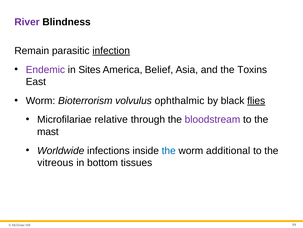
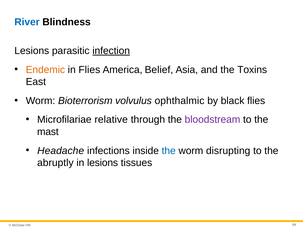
River colour: purple -> blue (27, 22)
Remain: Remain -> Lesions (32, 51)
Endemic colour: purple -> orange (45, 69)
in Sites: Sites -> Flies (89, 69)
flies underline: present -> none (256, 100)
Worldwide: Worldwide -> Headache (61, 150)
additional: additional -> disrupting (228, 150)
vitreous: vitreous -> abruptly (55, 162)
in bottom: bottom -> lesions (103, 162)
